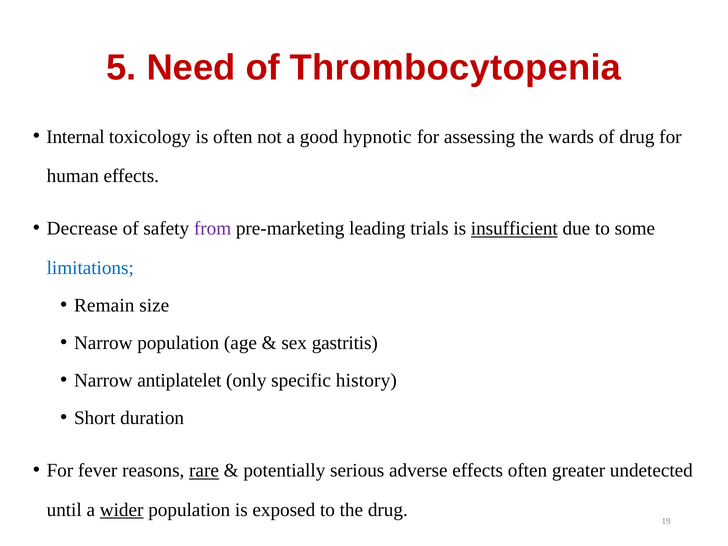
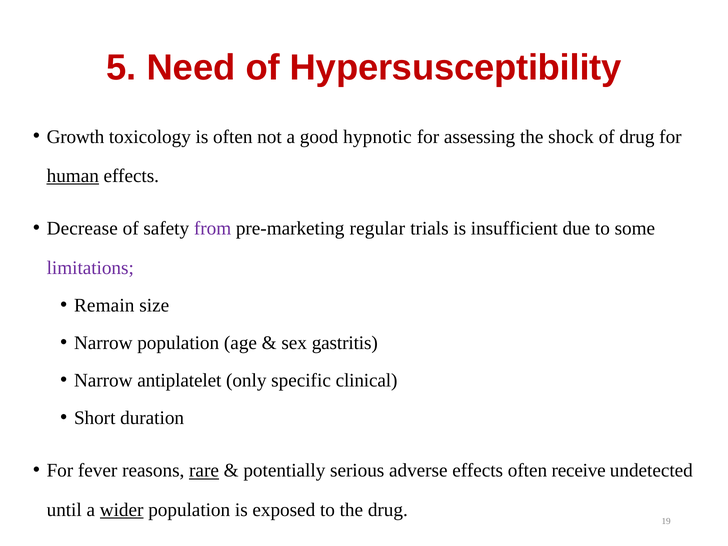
Thrombocytopenia: Thrombocytopenia -> Hypersusceptibility (456, 68)
Internal: Internal -> Growth (76, 137)
wards: wards -> shock (571, 137)
human underline: none -> present (73, 176)
leading: leading -> regular (377, 229)
insufficient underline: present -> none (514, 229)
limitations colour: blue -> purple (90, 268)
history: history -> clinical (367, 380)
greater: greater -> receive (579, 471)
